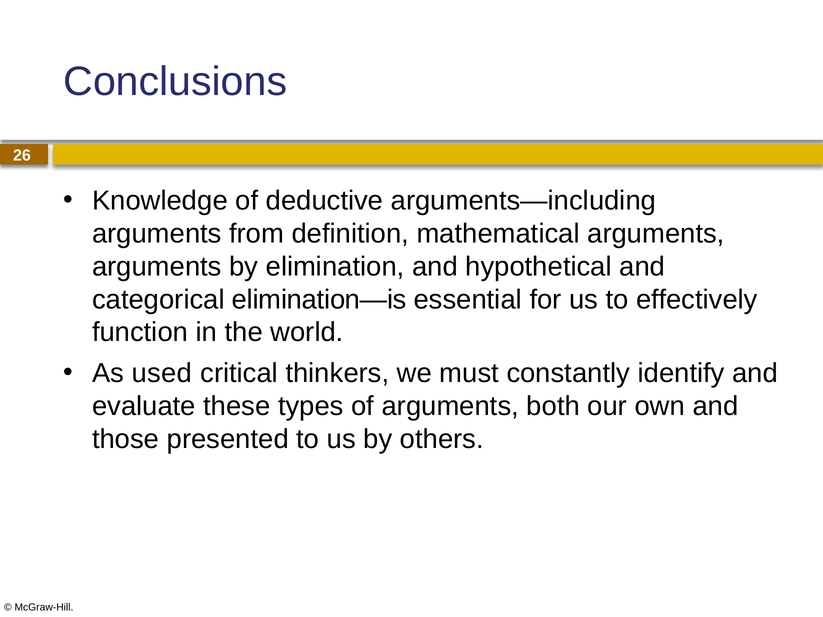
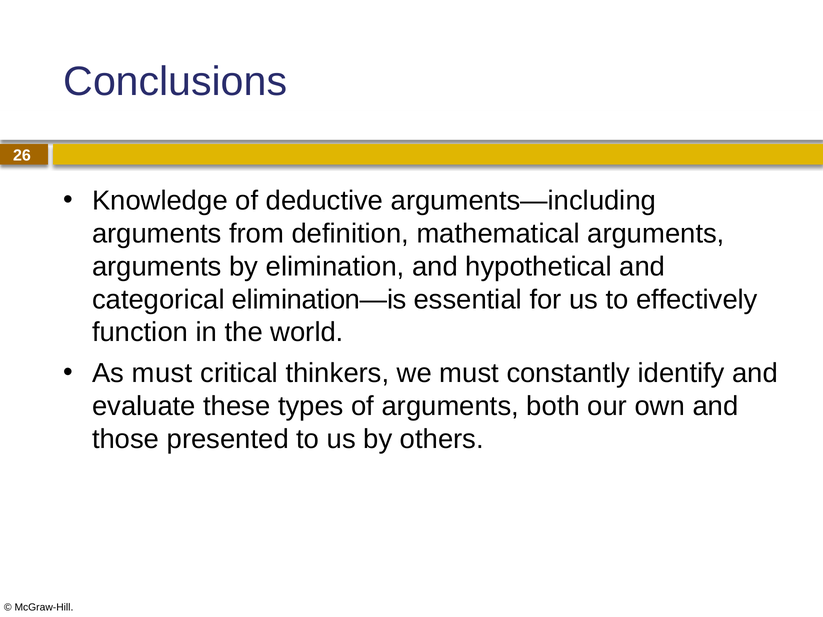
As used: used -> must (162, 373)
